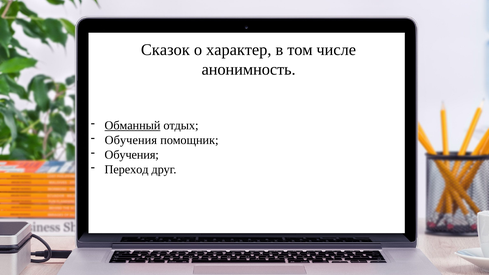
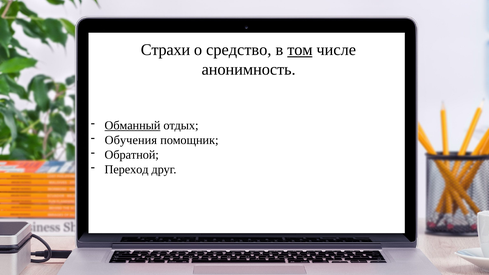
Сказок: Сказок -> Страхи (165, 50)
характер: характер -> средство (239, 50)
том underline: none -> present (300, 50)
Обучения: Обучения -> Обратной (132, 155)
